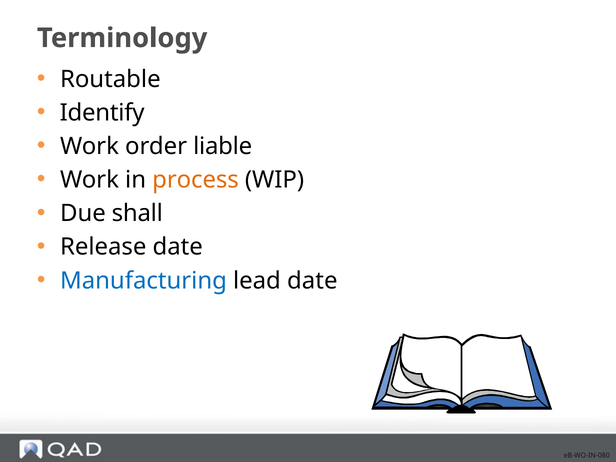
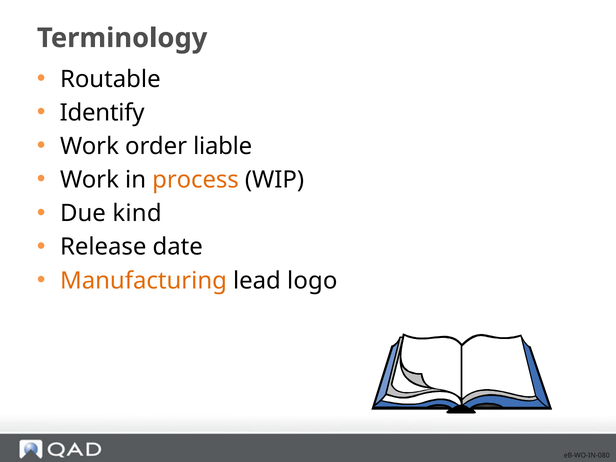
shall: shall -> kind (137, 213)
Manufacturing colour: blue -> orange (143, 281)
lead date: date -> logo (312, 281)
